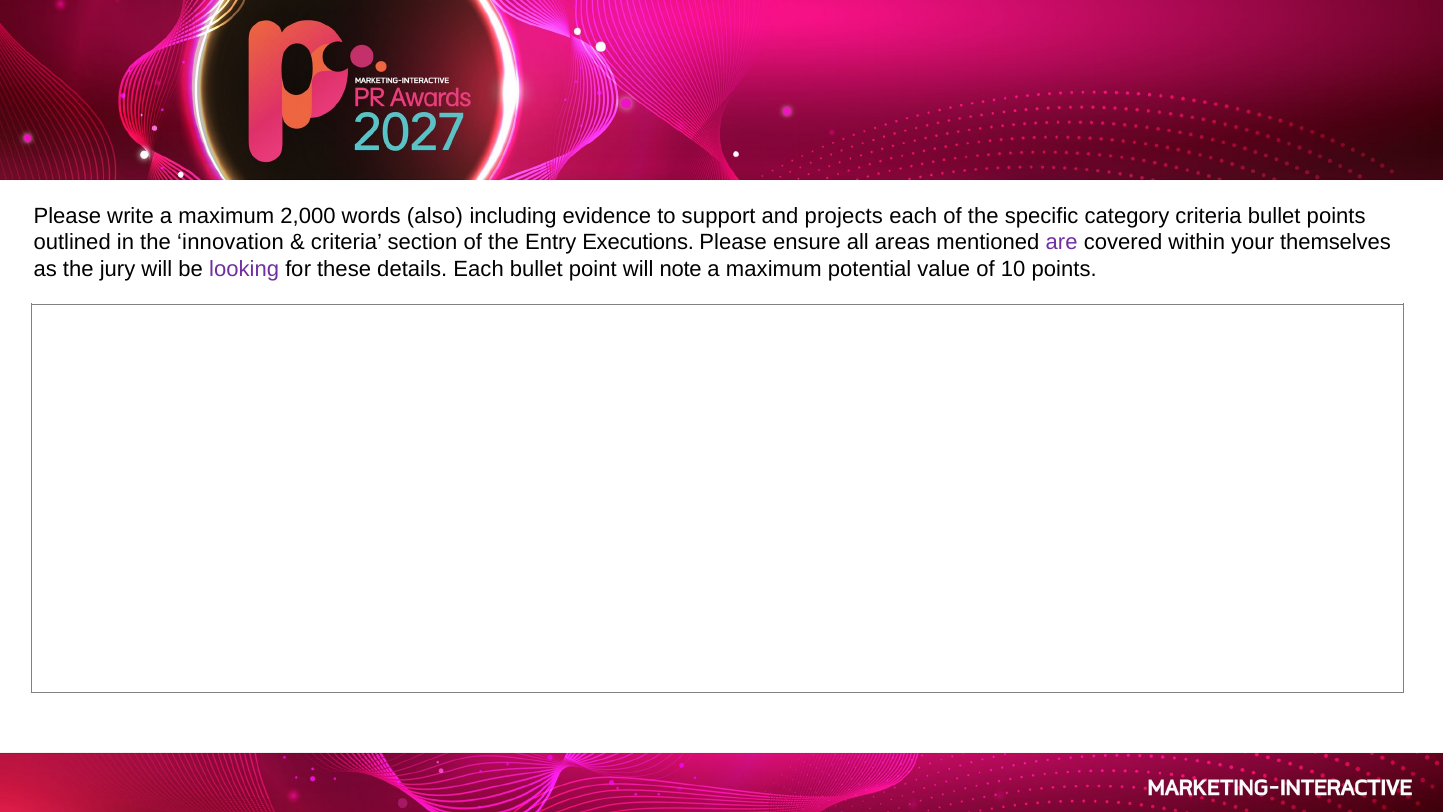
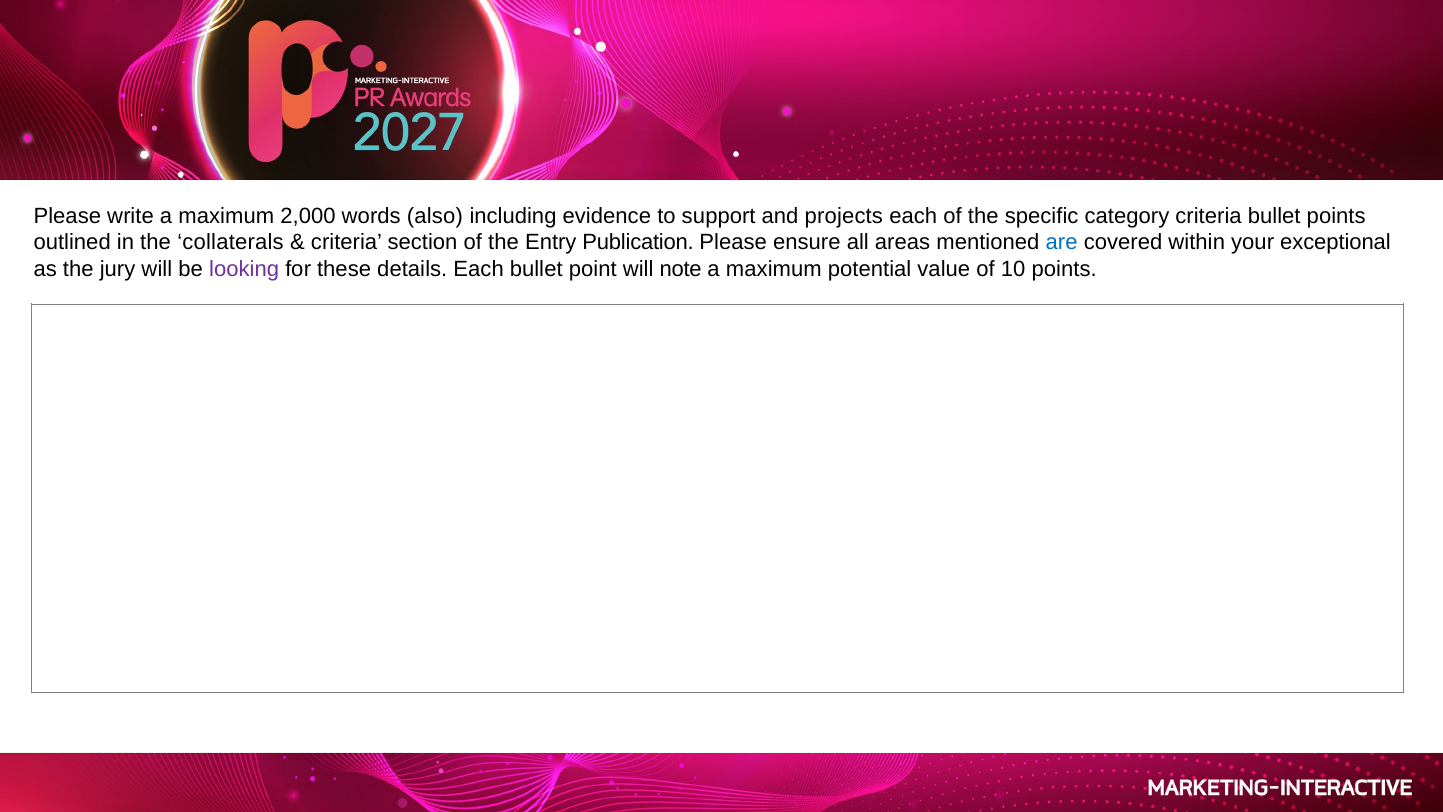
innovation: innovation -> collaterals (231, 242)
Executions: Executions -> Publication (638, 242)
are colour: purple -> blue (1062, 242)
themselves: themselves -> exceptional (1336, 242)
